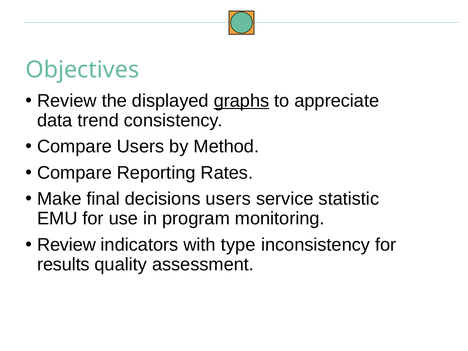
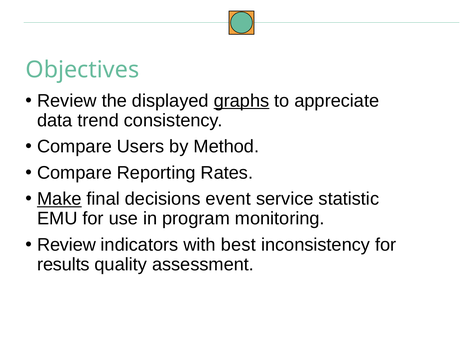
Make underline: none -> present (59, 199)
decisions users: users -> event (228, 199)
type: type -> best (238, 245)
